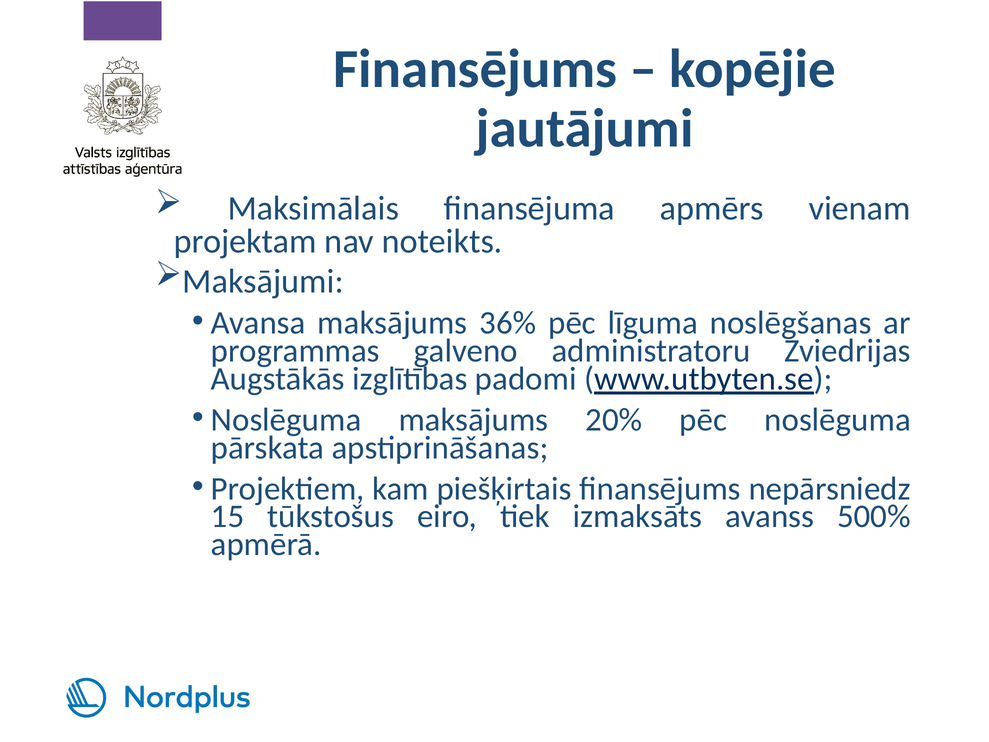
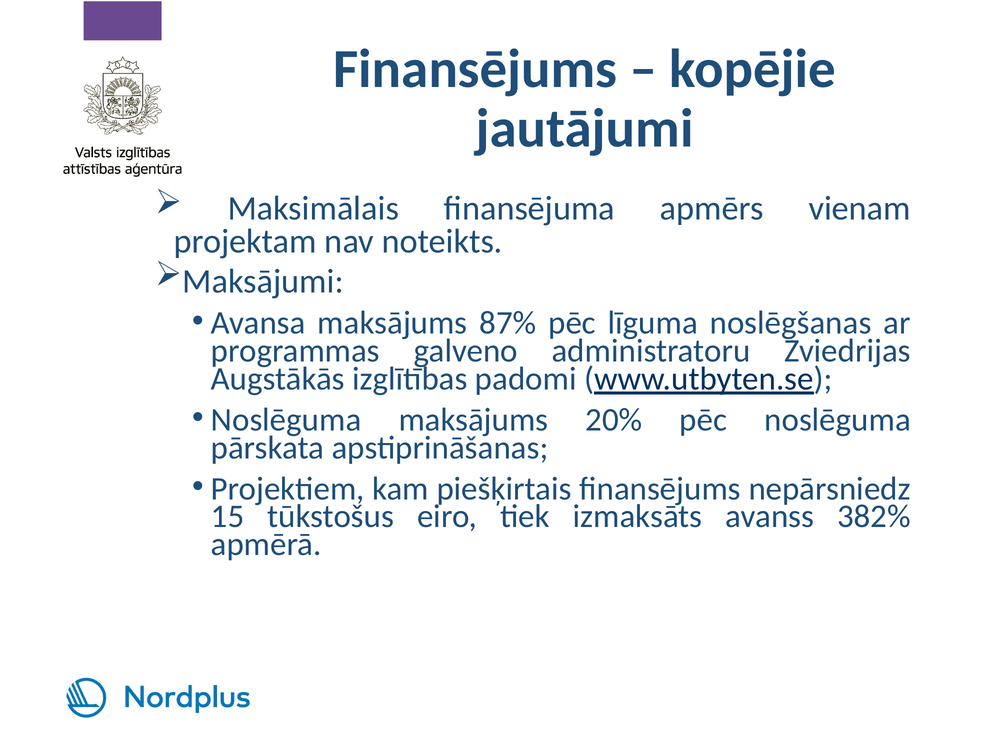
36%: 36% -> 87% (508, 323)
500%: 500% -> 382% (874, 516)
